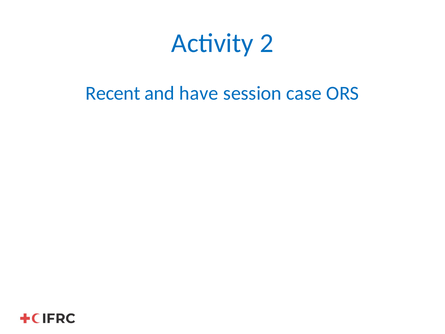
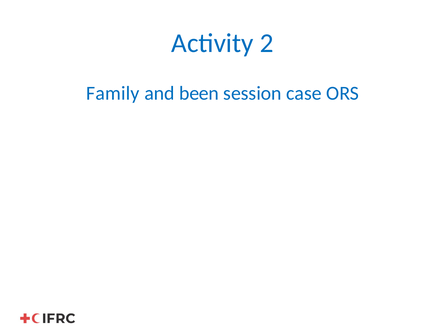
Recent: Recent -> Family (113, 93)
have: have -> been (199, 93)
